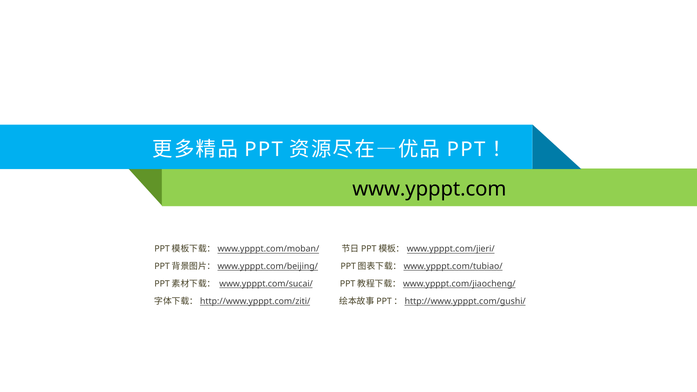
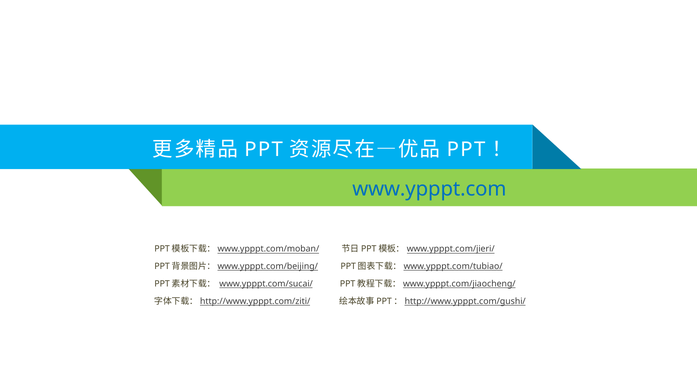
www.ypppt.com colour: black -> blue (429, 189)
